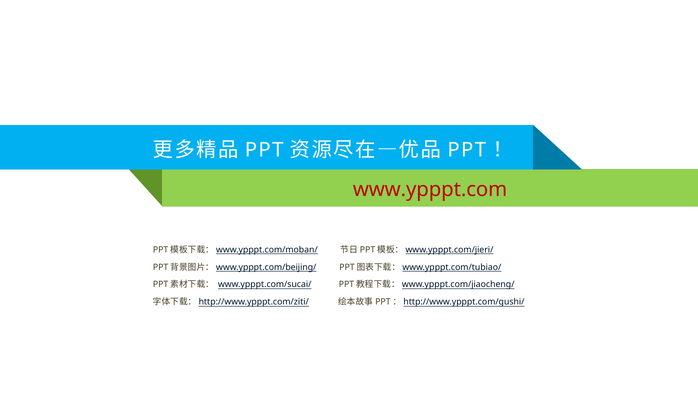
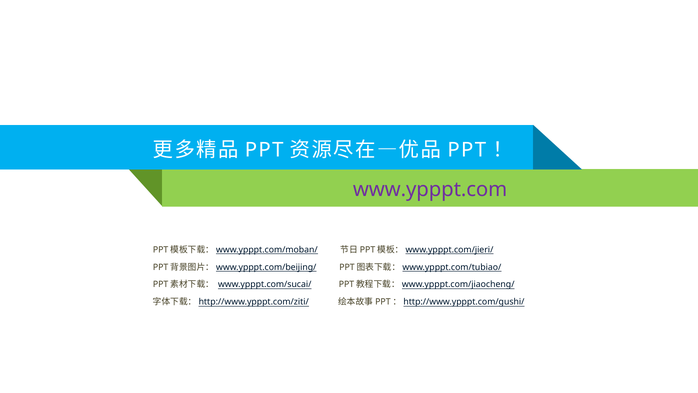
www.ypppt.com colour: red -> purple (430, 189)
